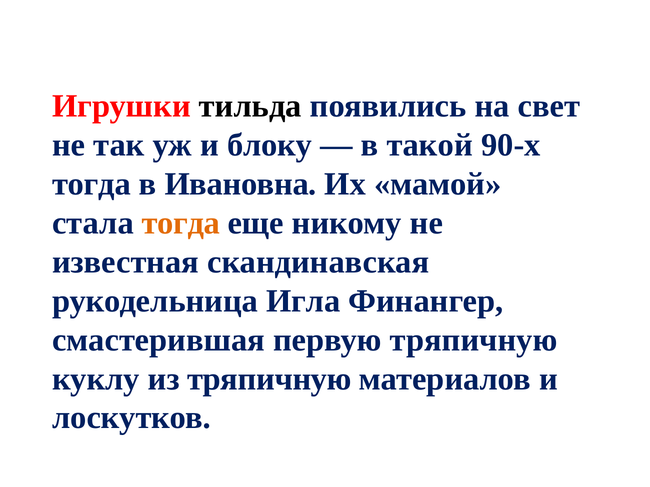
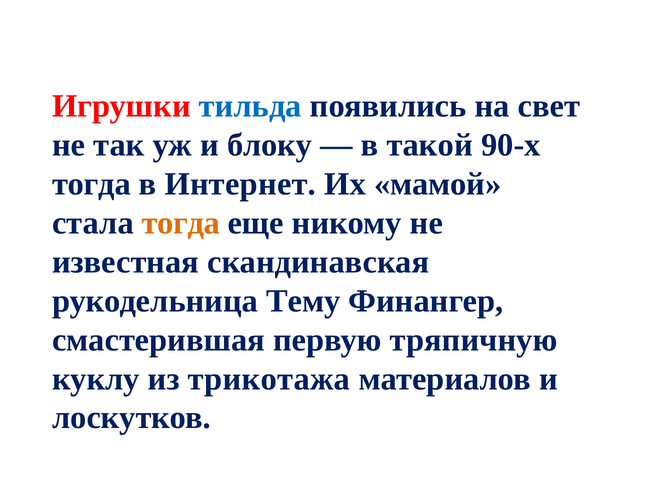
тильда colour: black -> blue (250, 106)
Ивановна: Ивановна -> Интернет (240, 184)
Игла: Игла -> Тему (303, 301)
из тряпичную: тряпичную -> трикотажа (269, 379)
